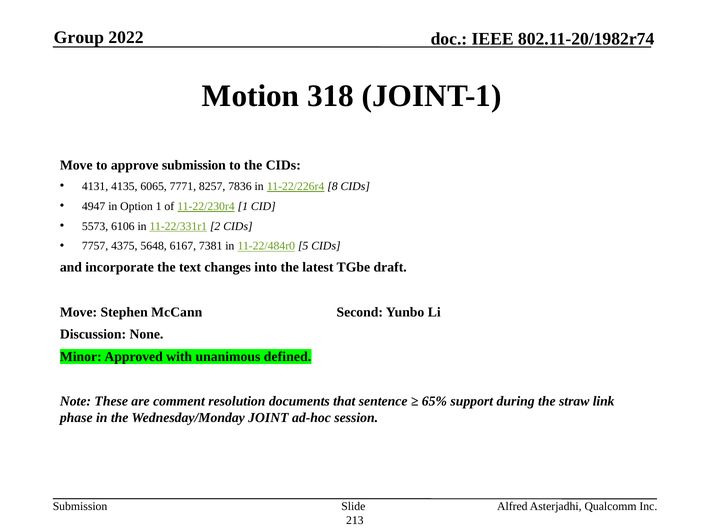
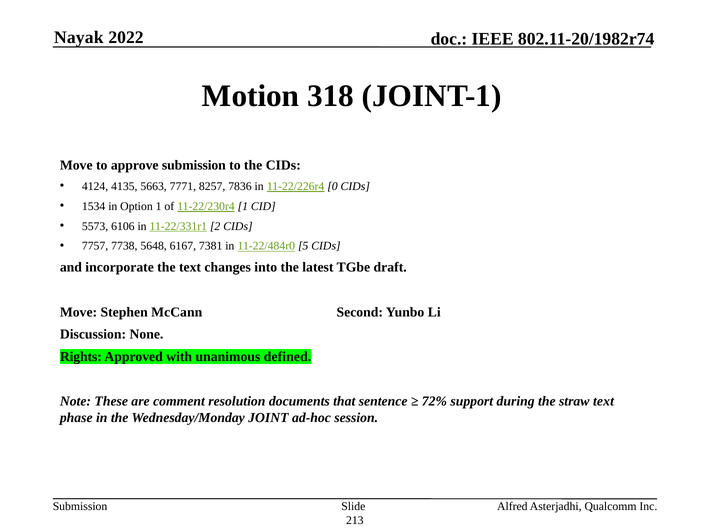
Group: Group -> Nayak (79, 37)
4131: 4131 -> 4124 (95, 186)
6065: 6065 -> 5663 (154, 186)
8: 8 -> 0 (333, 186)
4947: 4947 -> 1534 (94, 206)
4375: 4375 -> 7738 (124, 246)
Minor: Minor -> Rights (81, 357)
65%: 65% -> 72% (434, 401)
straw link: link -> text (604, 401)
